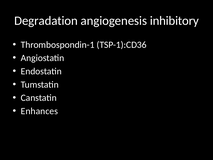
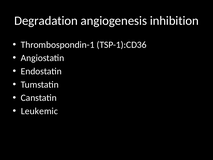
inhibitory: inhibitory -> inhibition (174, 21)
Enhances: Enhances -> Leukemic (39, 111)
